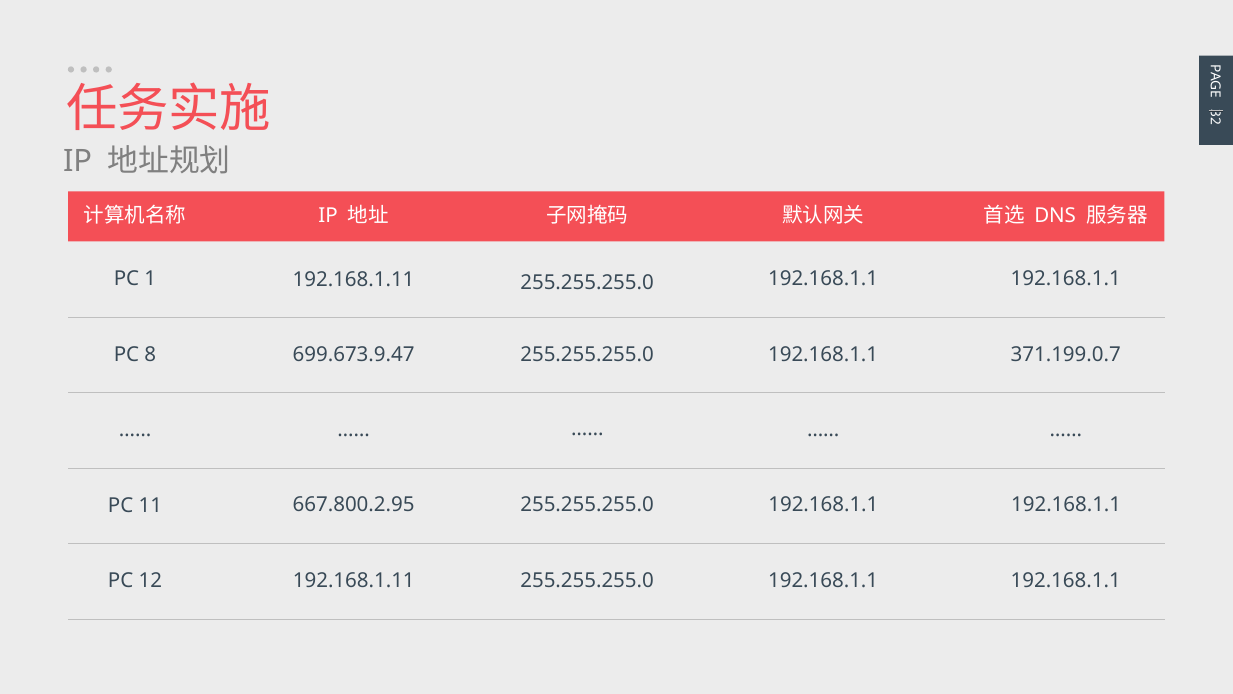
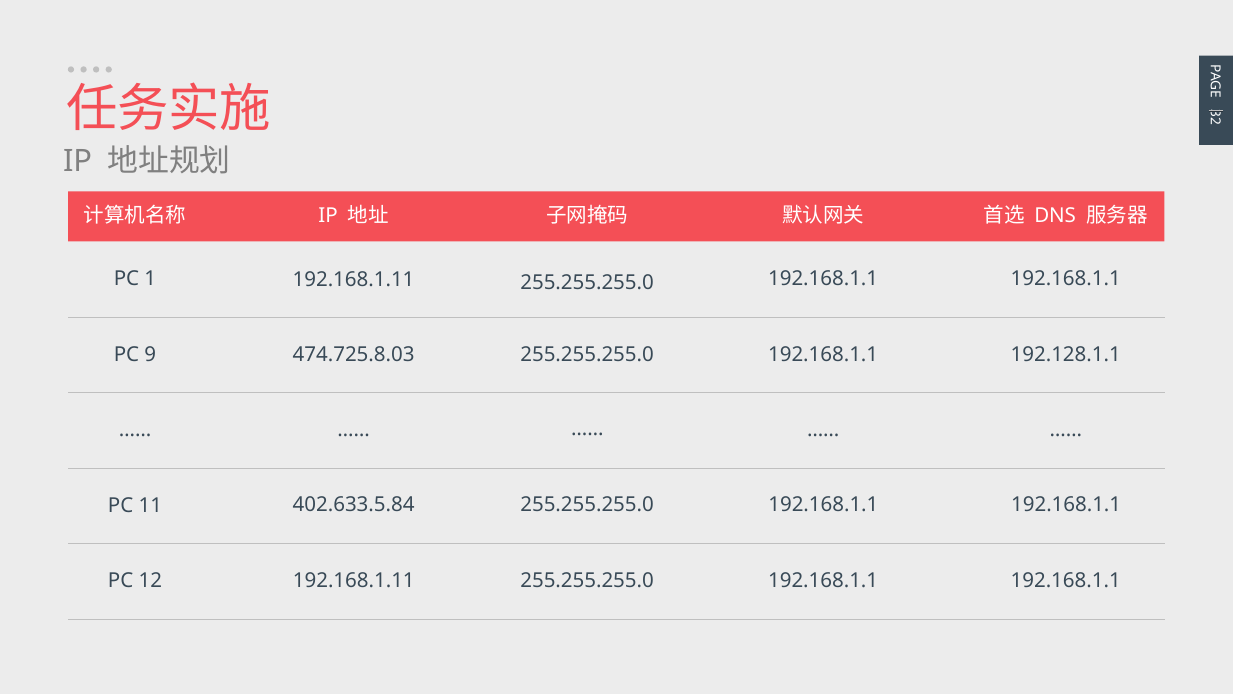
8: 8 -> 9 (150, 354)
699.673.9.47: 699.673.9.47 -> 474.725.8.03 (354, 355)
371.199.0.7: 371.199.0.7 -> 192.128.1.1 (1066, 355)
667.800.2.95: 667.800.2.95 -> 402.633.5.84 (354, 505)
